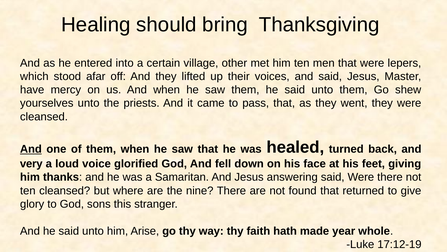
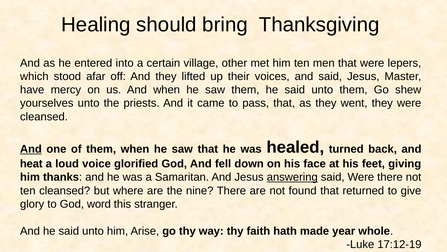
very: very -> heat (31, 163)
answering underline: none -> present (292, 177)
sons: sons -> word (99, 204)
